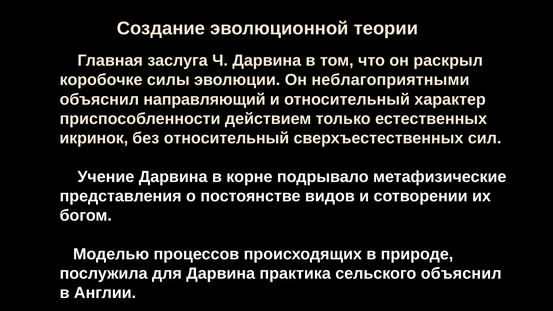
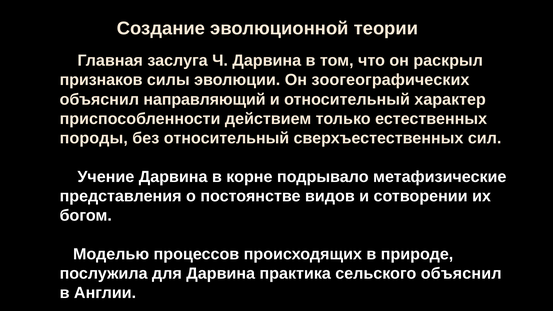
коробочке: коробочке -> признаков (101, 80)
неблагоприятными: неблагоприятными -> зоогеографических (390, 80)
икринок: икринок -> породы (94, 138)
